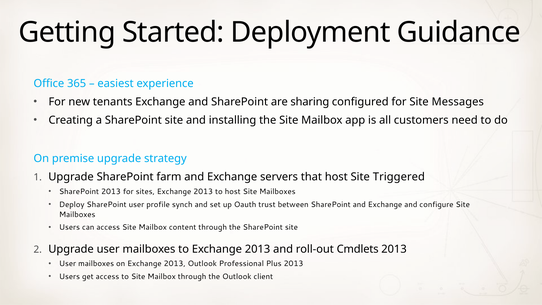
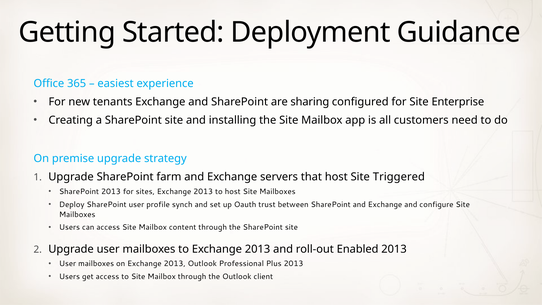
Messages: Messages -> Enterprise (458, 102)
Cmdlets: Cmdlets -> Enabled (358, 249)
